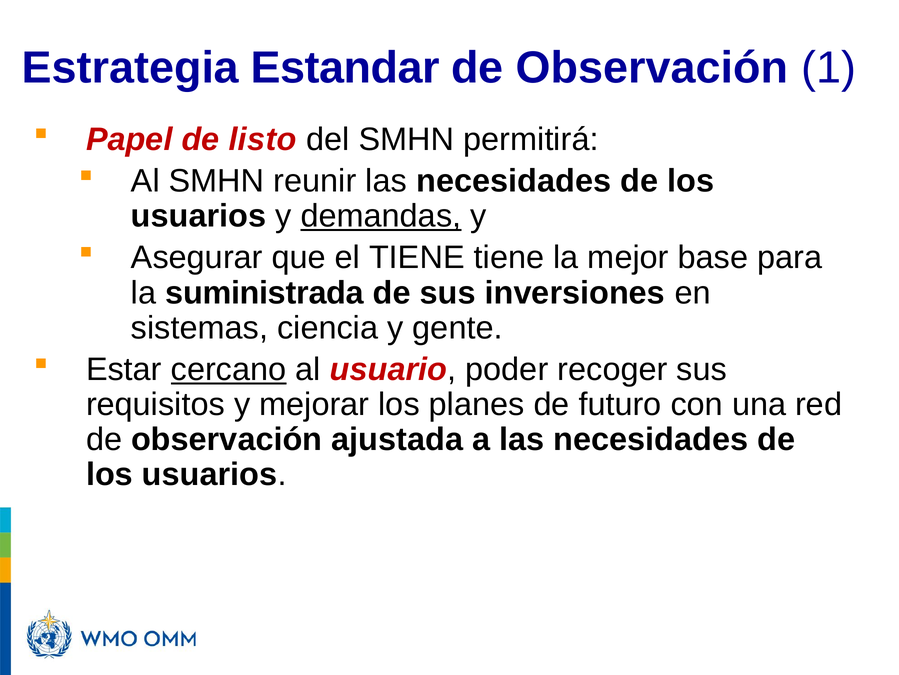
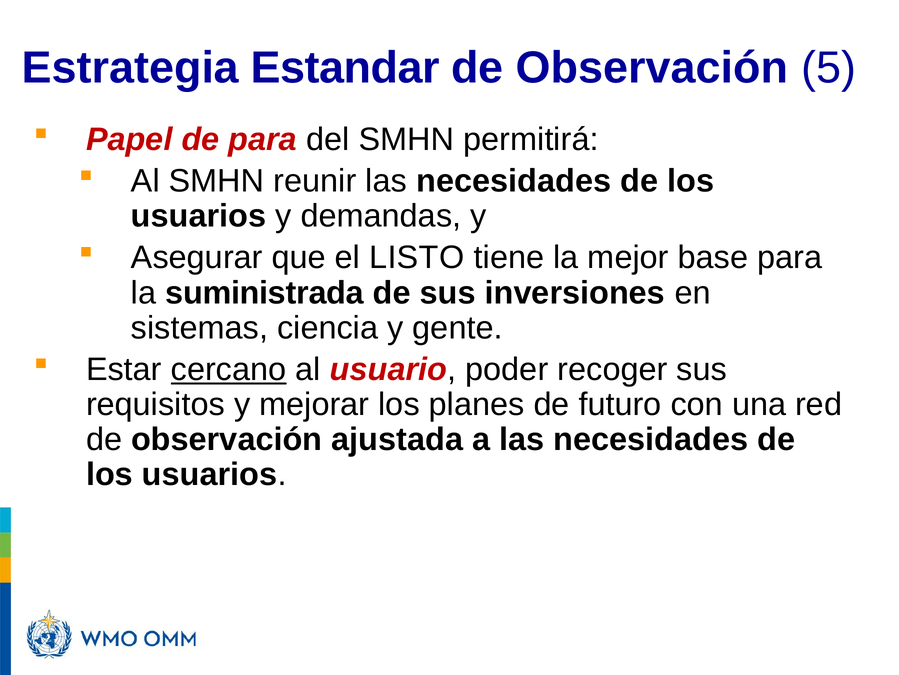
1: 1 -> 5 (829, 68)
de listo: listo -> para (263, 139)
demandas underline: present -> none (381, 216)
el TIENE: TIENE -> LISTO (417, 257)
